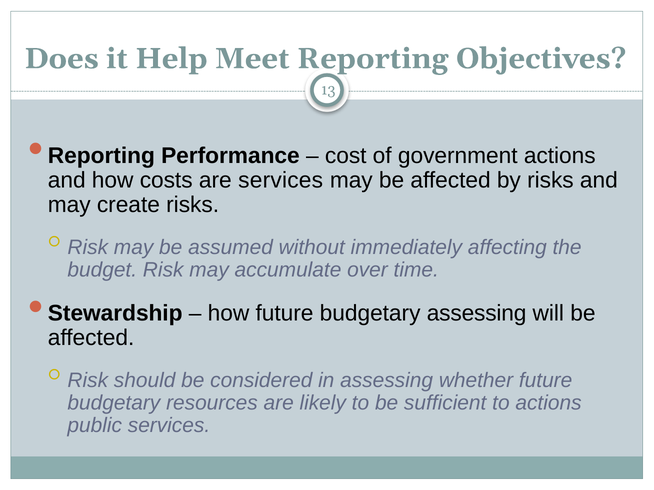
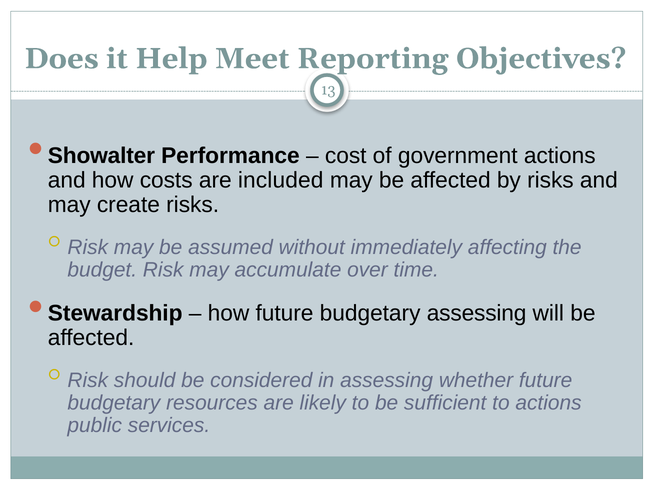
Reporting: Reporting -> Showalter (101, 156)
are services: services -> included (281, 180)
